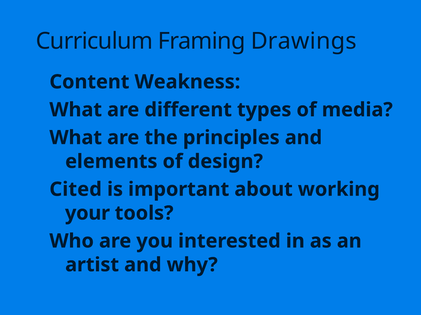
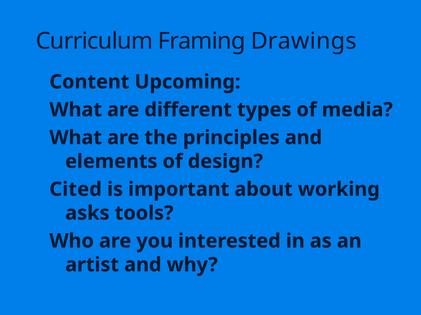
Weakness: Weakness -> Upcoming (187, 82)
your: your -> asks (87, 214)
